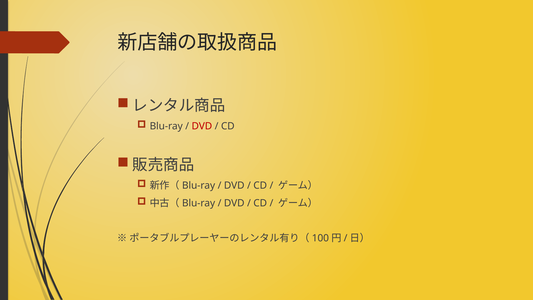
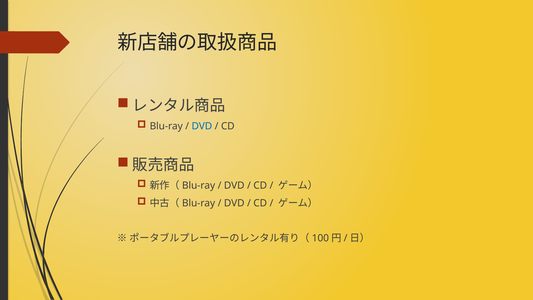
DVD colour: red -> blue (202, 126)
